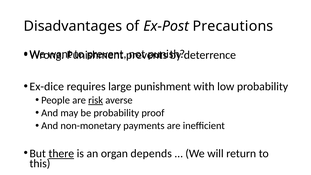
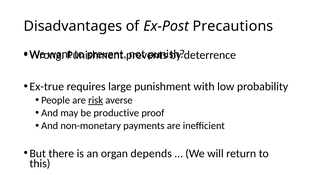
Ex-dice: Ex-dice -> Ex-true (47, 87)
be probability: probability -> productive (116, 113)
there underline: present -> none (61, 153)
